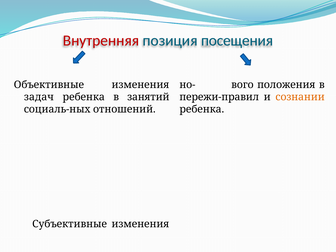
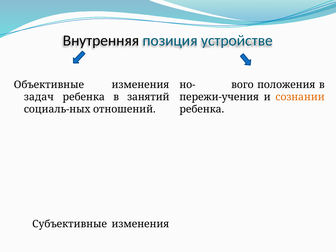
Внутренняя colour: red -> black (101, 41)
посещения: посещения -> устройстве (237, 41)
пережи-правил: пережи-правил -> пережи-учения (219, 97)
